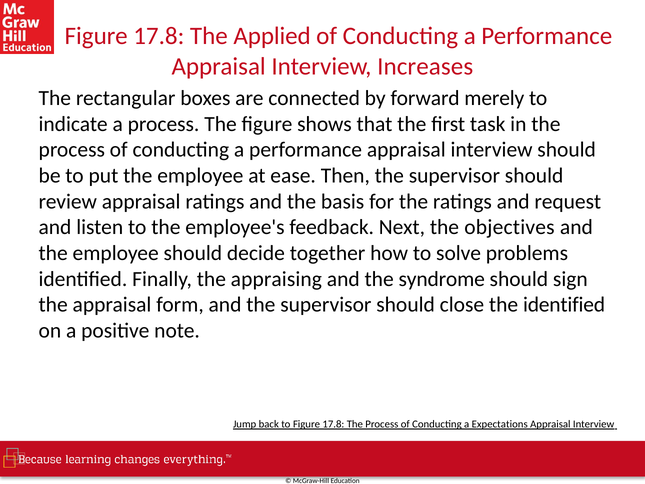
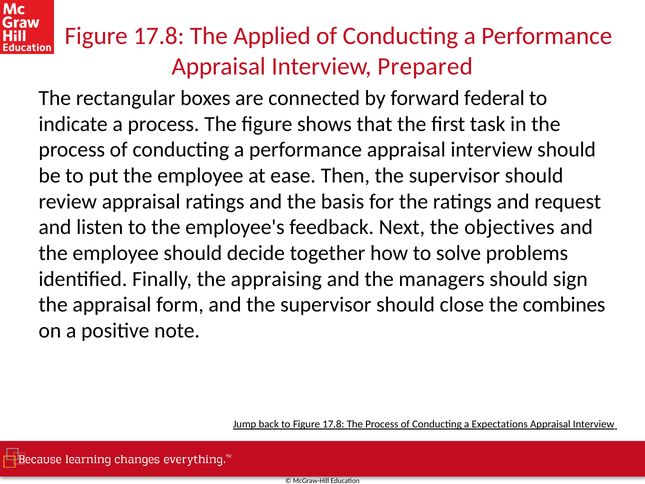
Increases: Increases -> Prepared (425, 66)
merely: merely -> federal (494, 98)
syndrome: syndrome -> managers (442, 279)
the identified: identified -> combines (564, 305)
